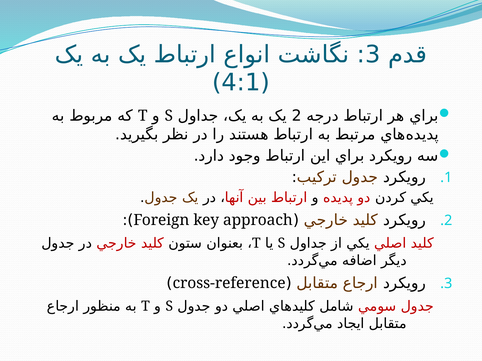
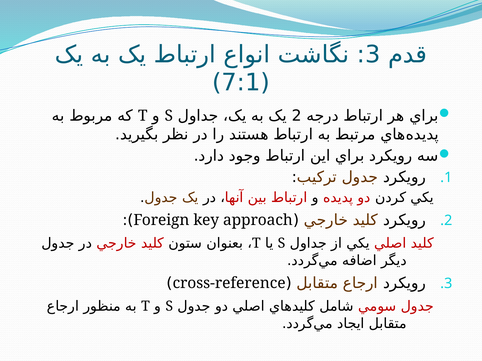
4:1: 4:1 -> 7:1 (241, 83)
